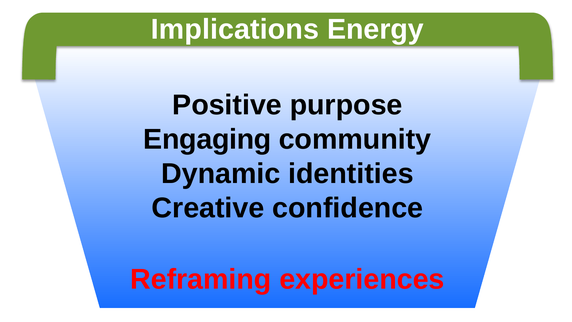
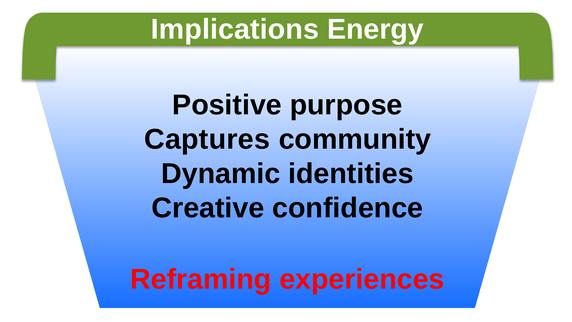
Engaging: Engaging -> Captures (207, 139)
